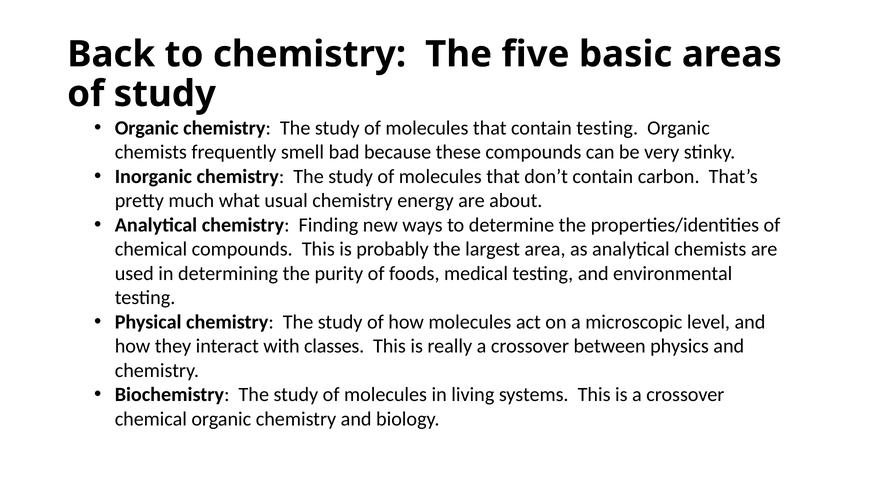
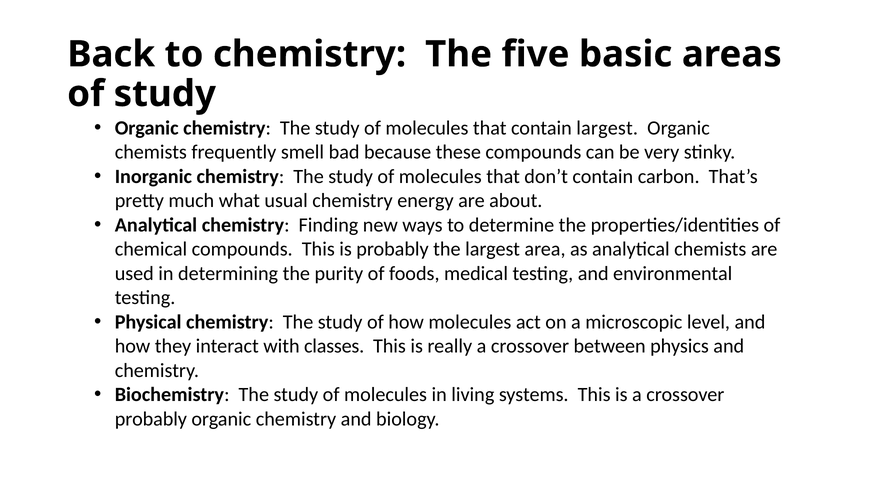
contain testing: testing -> largest (607, 128)
chemical: chemical -> probably (151, 419)
